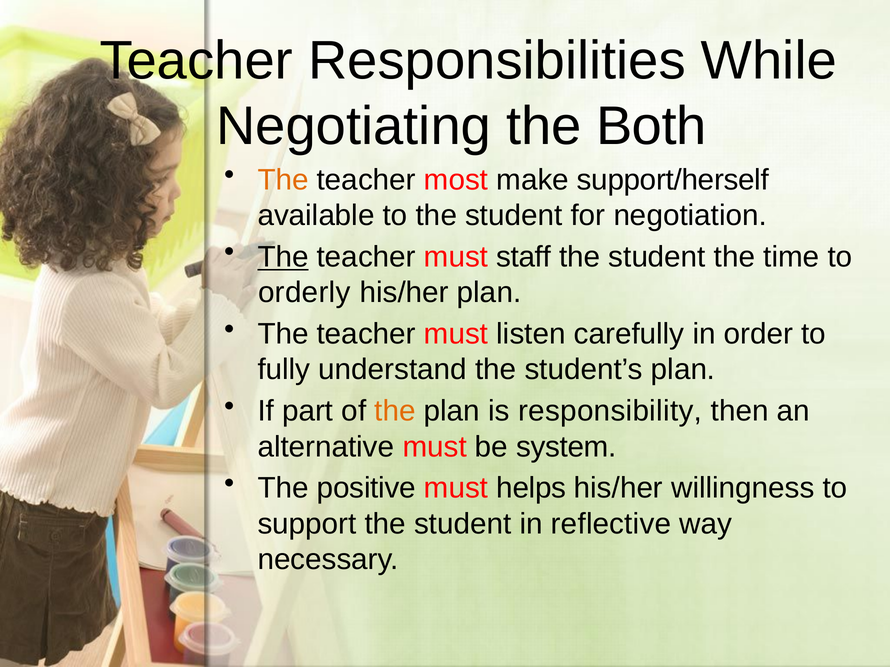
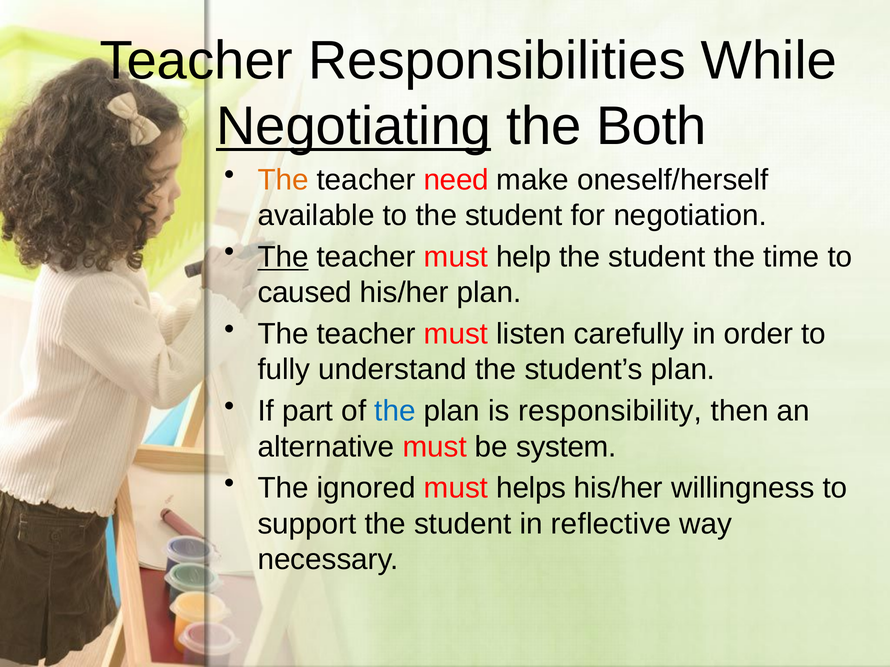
Negotiating underline: none -> present (354, 126)
most: most -> need (456, 180)
support/herself: support/herself -> oneself/herself (673, 180)
staff: staff -> help (524, 257)
orderly: orderly -> caused (305, 293)
the colour: orange -> blue (395, 411)
positive: positive -> ignored (366, 489)
